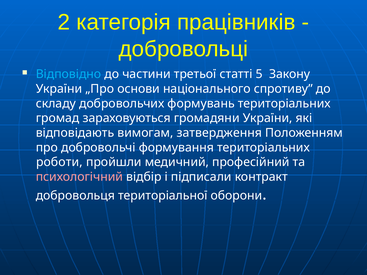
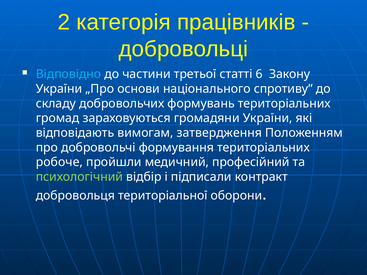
5: 5 -> 6 (259, 74)
роботи: роботи -> робоче (59, 162)
психологічний colour: pink -> light green (79, 177)
